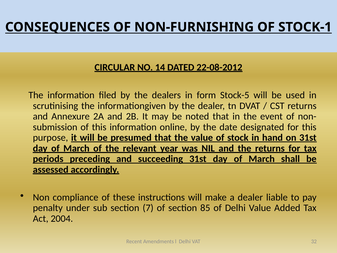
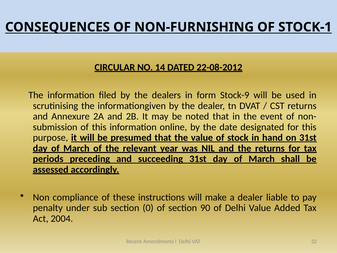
Stock-5: Stock-5 -> Stock-9 (235, 95)
7: 7 -> 0 (148, 208)
85: 85 -> 90 (205, 208)
